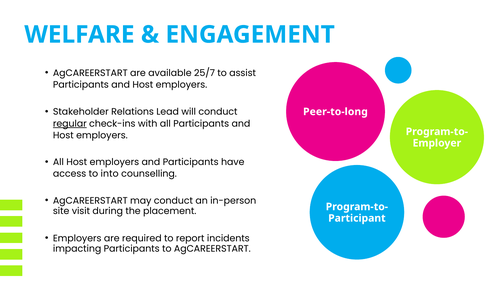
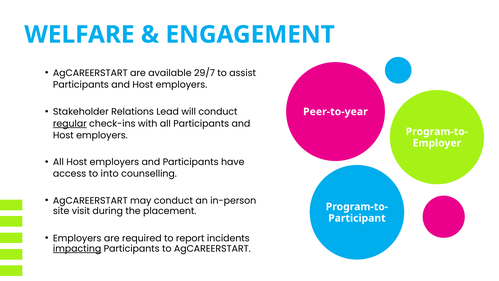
25/7: 25/7 -> 29/7 (204, 73)
Peer-to-long: Peer-to-long -> Peer-to-year (335, 112)
impacting underline: none -> present (77, 248)
